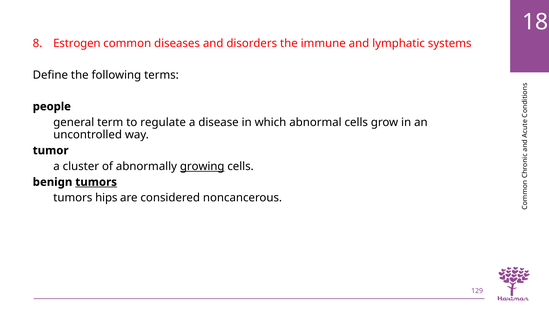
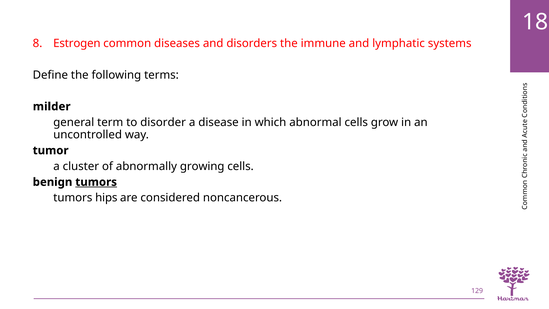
people: people -> milder (52, 106)
regulate: regulate -> disorder (163, 122)
growing underline: present -> none (202, 166)
